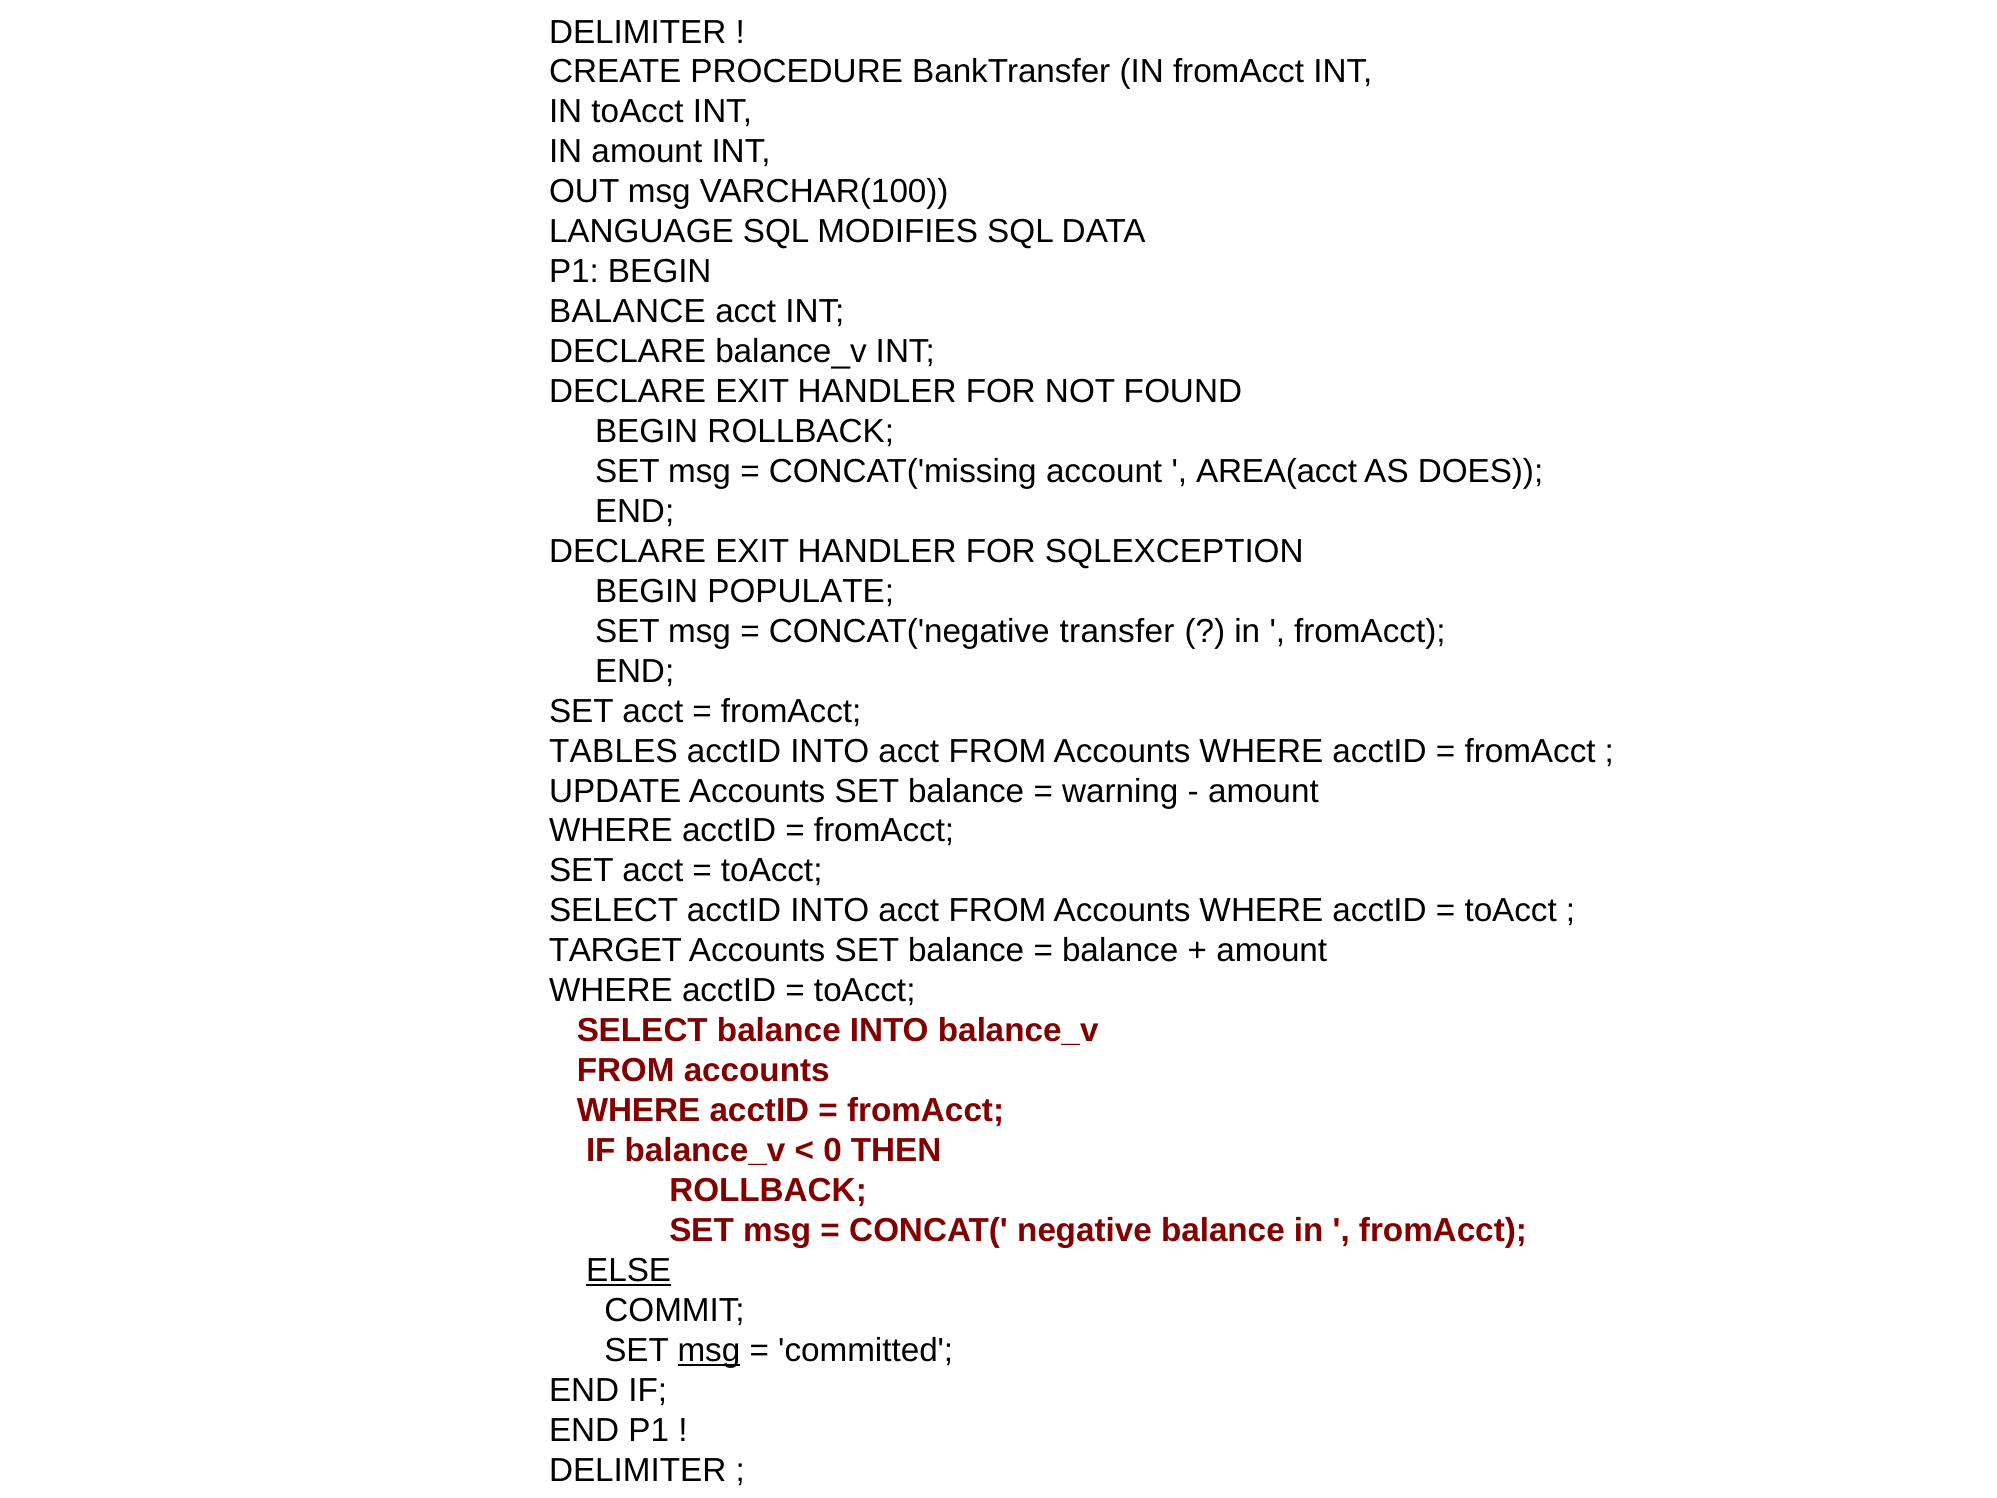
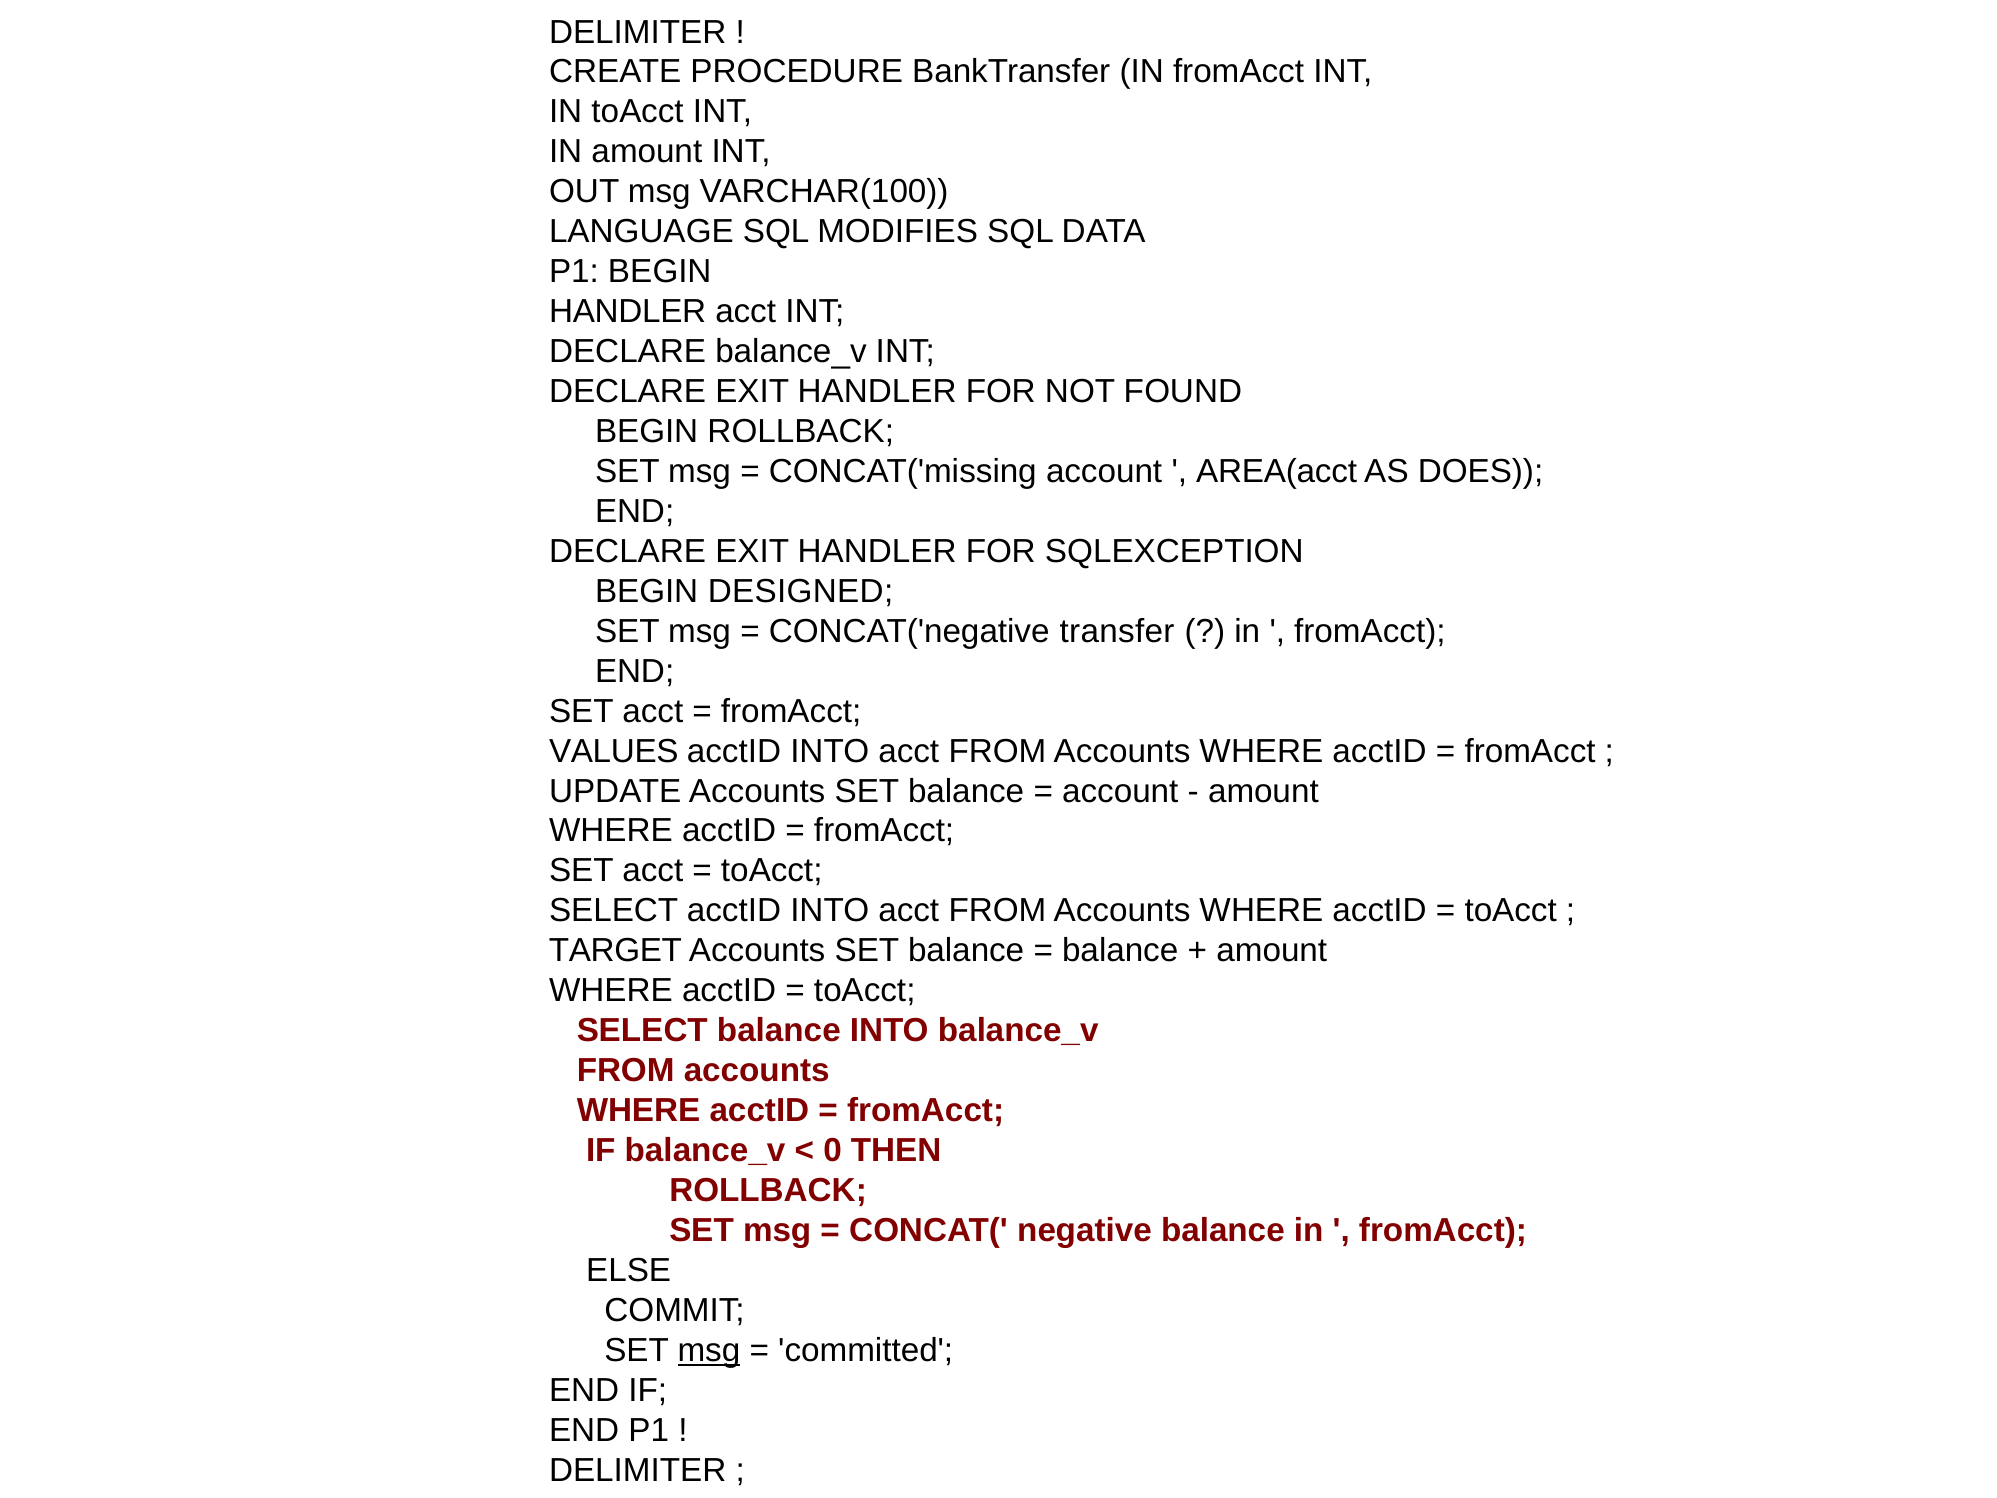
BALANCE: BALANCE -> HANDLER (628, 312)
POPULATE: POPULATE -> DESIGNED (801, 591)
TABLES: TABLES -> VALUES (614, 751)
warning: warning -> account (1120, 791)
ELSE underline: present -> none (629, 1270)
